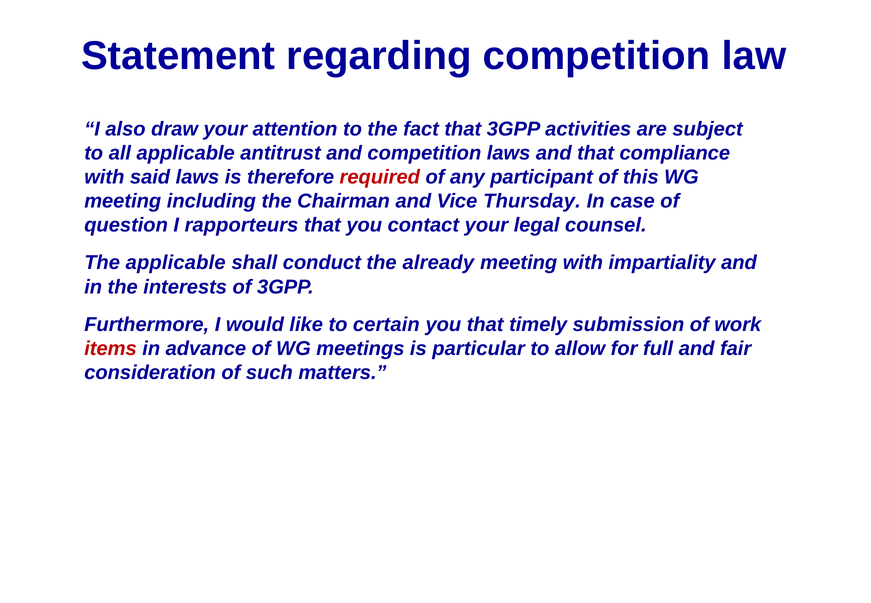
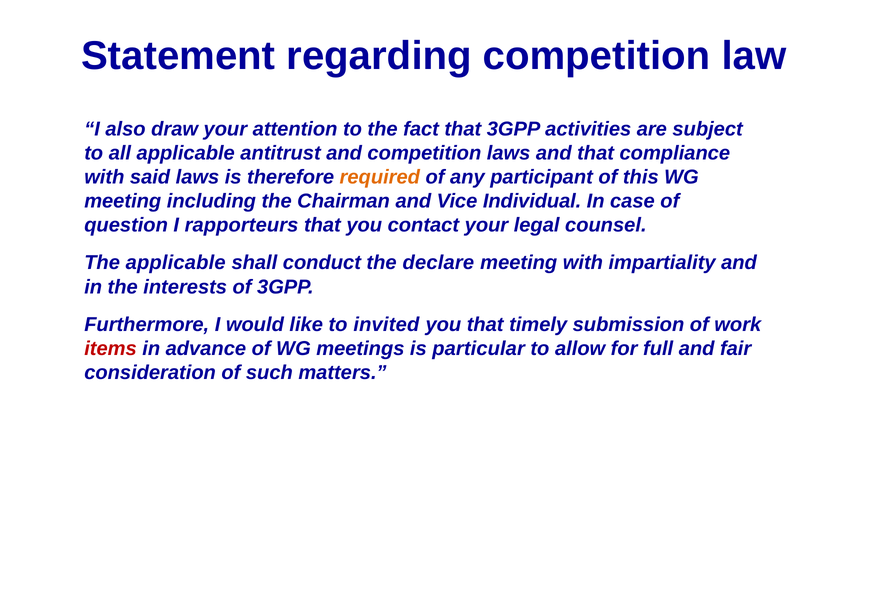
required colour: red -> orange (380, 177)
Thursday: Thursday -> Individual (532, 201)
already: already -> declare (438, 263)
certain: certain -> invited (386, 324)
